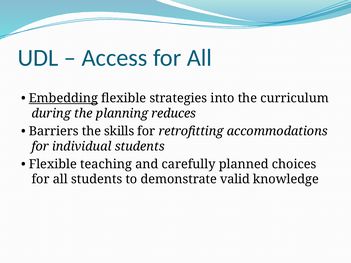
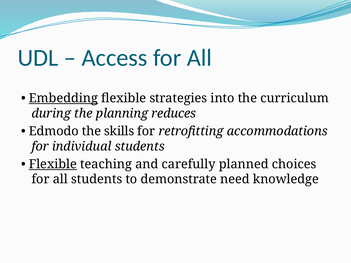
Barriers: Barriers -> Edmodo (54, 131)
Flexible underline: none -> present (53, 164)
valid: valid -> need (235, 179)
